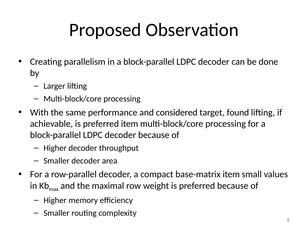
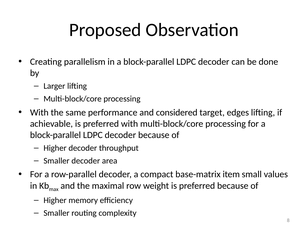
found: found -> edges (238, 112)
preferred item: item -> with (130, 124)
